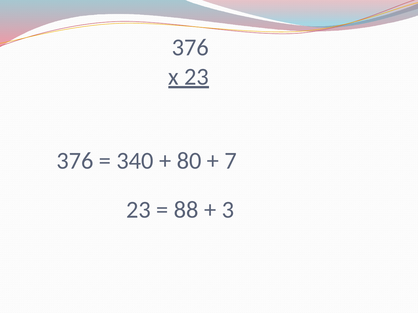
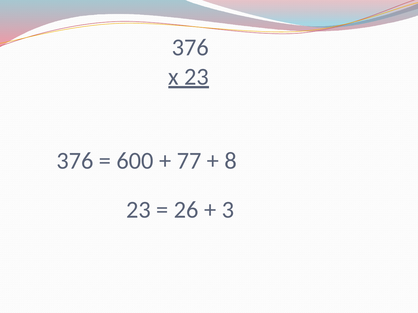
340: 340 -> 600 (135, 161)
80: 80 -> 77 (189, 161)
7: 7 -> 8 (231, 161)
88: 88 -> 26 (186, 210)
